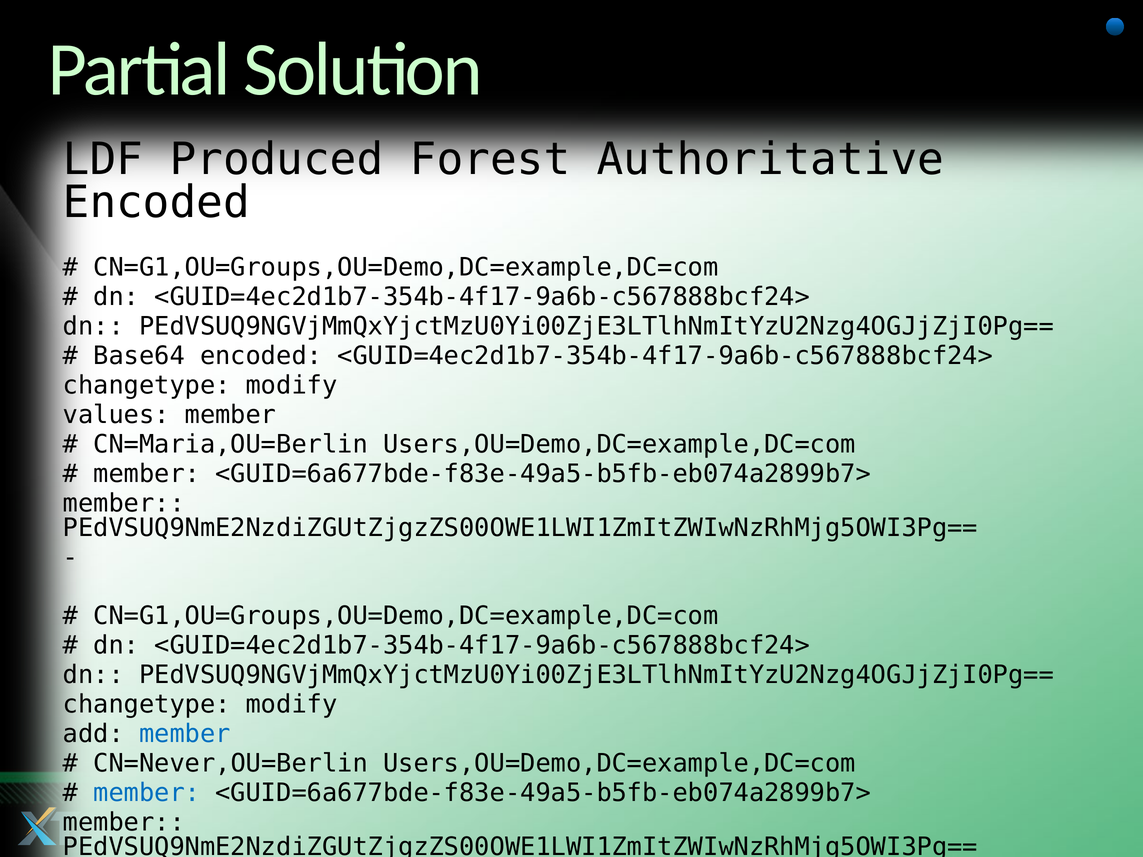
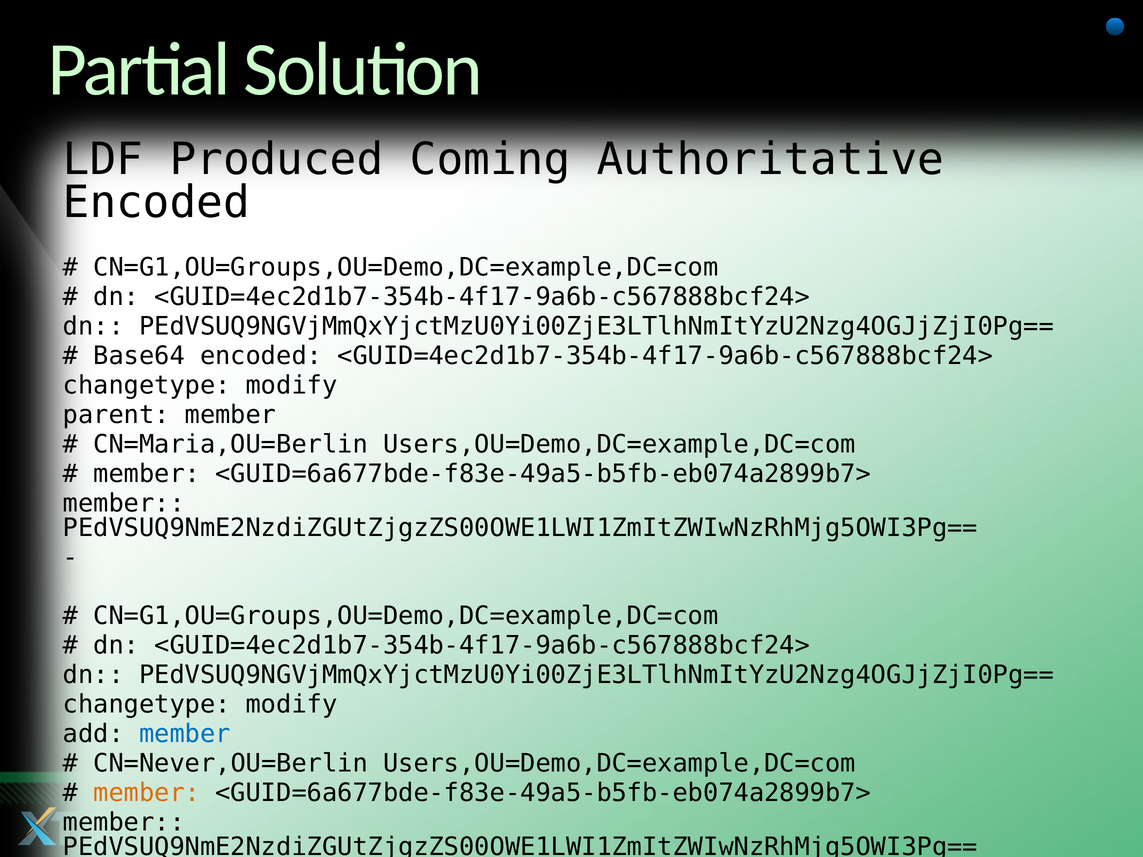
Forest: Forest -> Coming (490, 160)
values: values -> parent (116, 415)
member colour: blue -> orange (147, 793)
